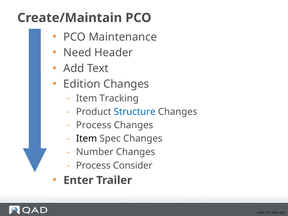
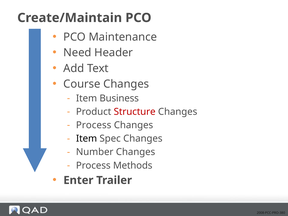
Edition: Edition -> Course (82, 84)
Tracking: Tracking -> Business (119, 98)
Structure colour: blue -> red (135, 112)
Consider: Consider -> Methods (133, 165)
